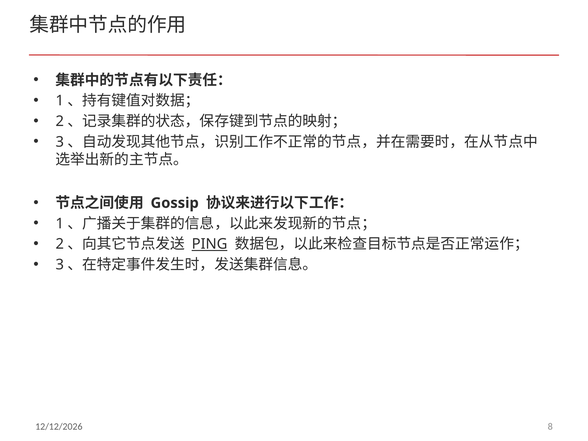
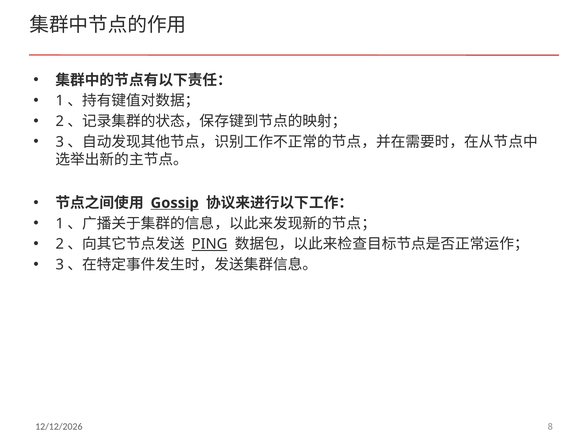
Gossip underline: none -> present (175, 203)
